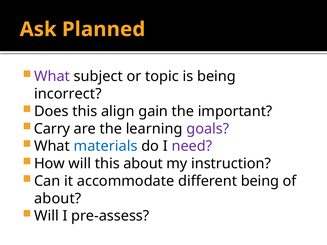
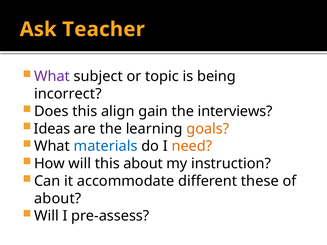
Planned: Planned -> Teacher (104, 29)
important: important -> interviews (235, 111)
Carry: Carry -> Ideas (52, 129)
goals colour: purple -> orange (208, 129)
need colour: purple -> orange (192, 146)
different being: being -> these (260, 181)
